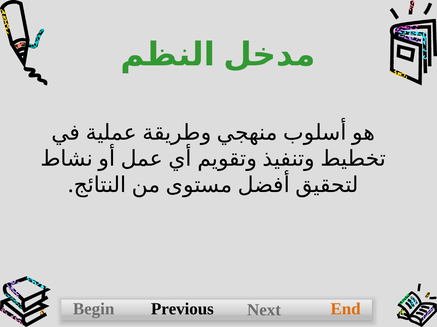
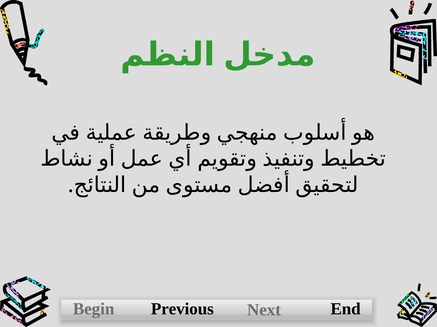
End colour: orange -> black (346, 309)
